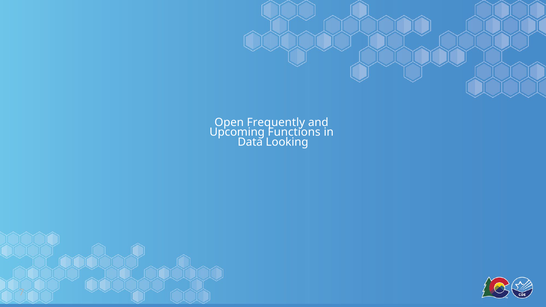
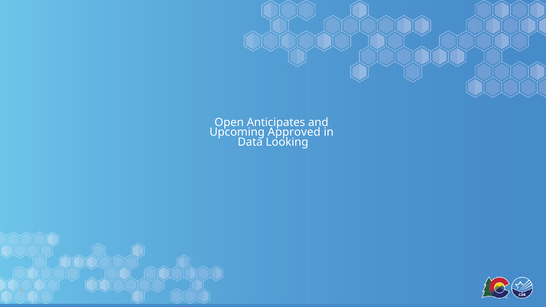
Frequently: Frequently -> Anticipates (276, 122)
Functions: Functions -> Approved (294, 132)
